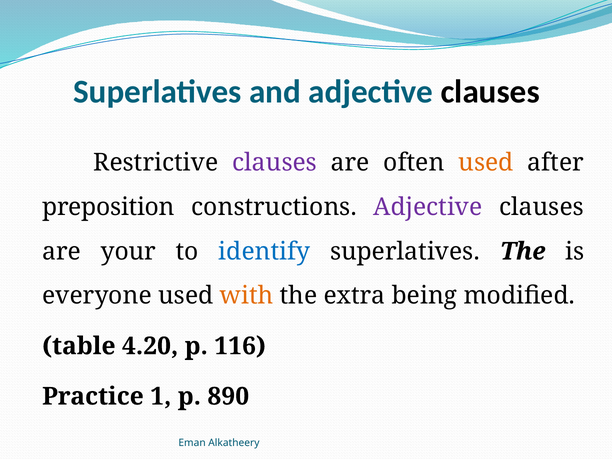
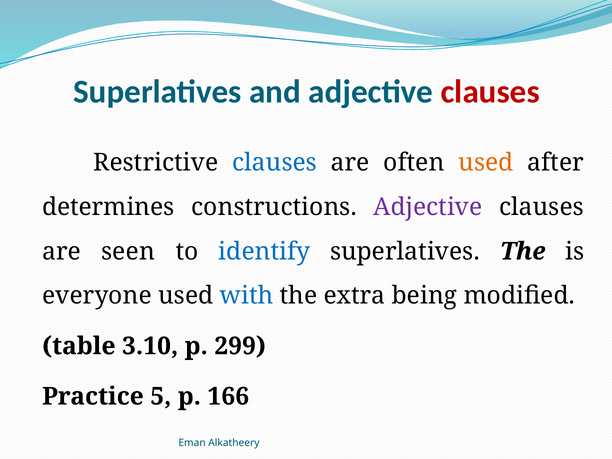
clauses colour: black -> red (490, 92)
clauses colour: purple -> blue (275, 163)
preposition: preposition -> determines (108, 207)
your: your -> seen (128, 251)
with colour: orange -> blue (247, 296)
4.20: 4.20 -> 3.10 (150, 346)
116: 116 -> 299 (240, 346)
1: 1 -> 5 (161, 396)
890: 890 -> 166 (228, 396)
